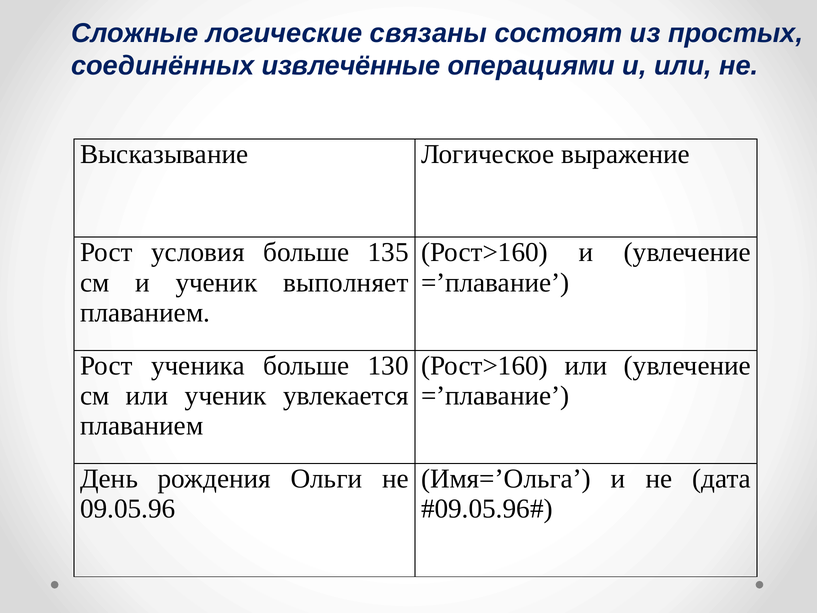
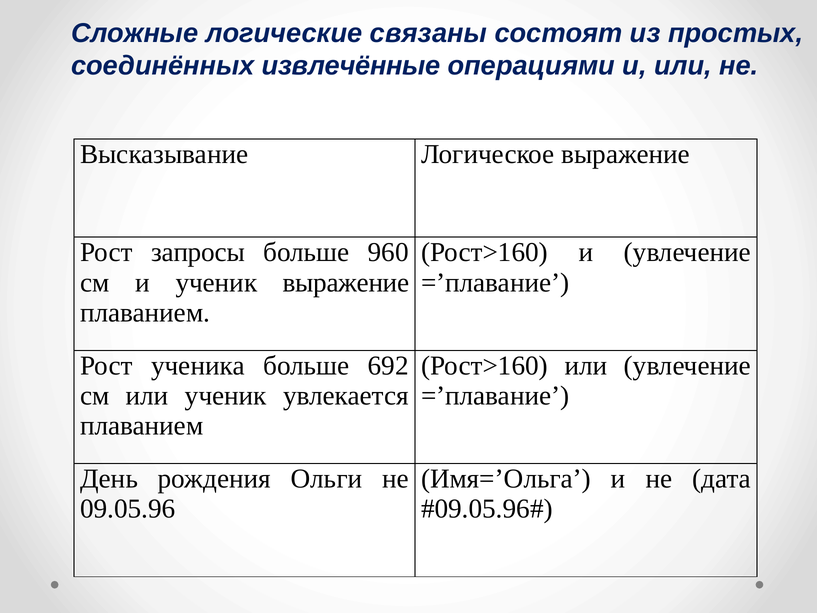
условия: условия -> запросы (198, 252)
135: 135 -> 960 (388, 252)
ученик выполняет: выполняет -> выражение (346, 282)
130: 130 -> 692 (388, 366)
